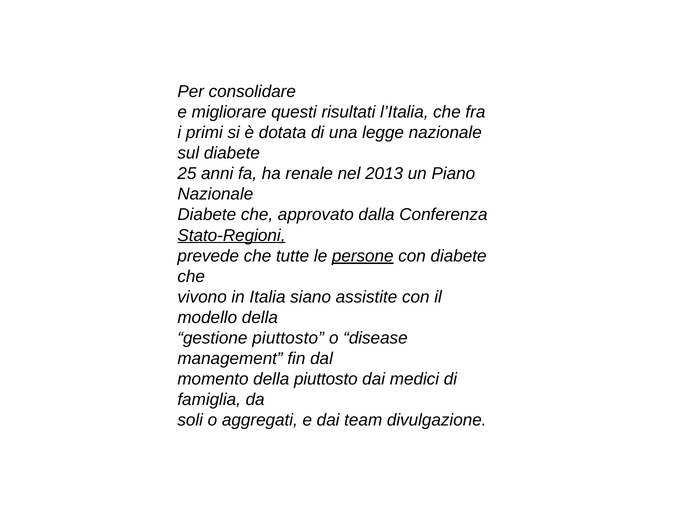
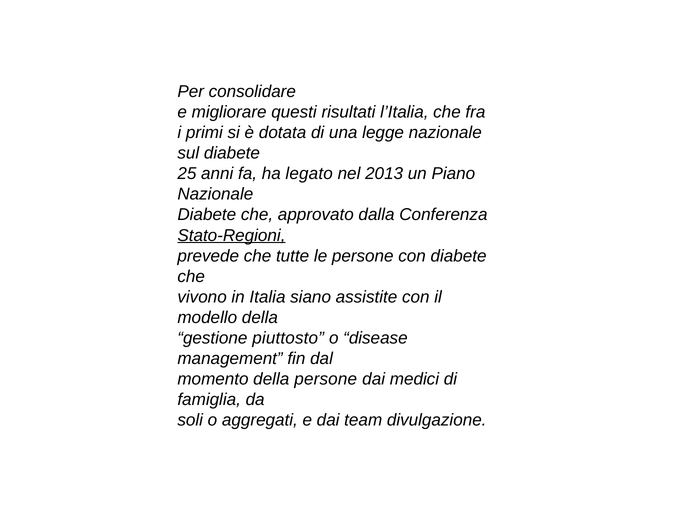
renale: renale -> legato (309, 174)
persone underline: present -> none (363, 256)
della piuttosto: piuttosto -> persone (326, 378)
